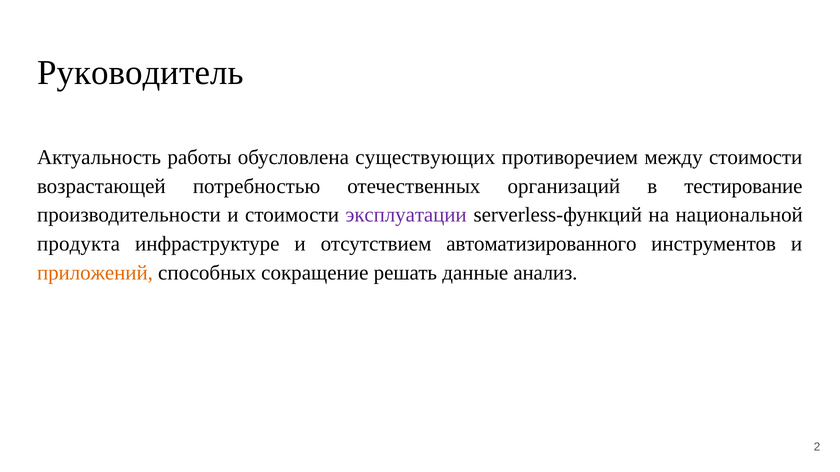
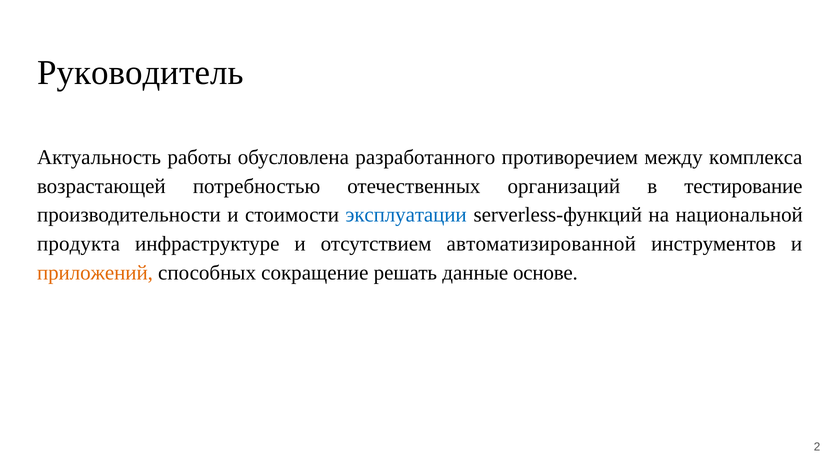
существующих: существующих -> разработанного (425, 157)
между стоимости: стоимости -> комплекса (756, 157)
эксплуатации colour: purple -> blue (406, 215)
автоматизированного: автоматизированного -> автоматизированной (541, 244)
анализ: анализ -> основе (545, 273)
